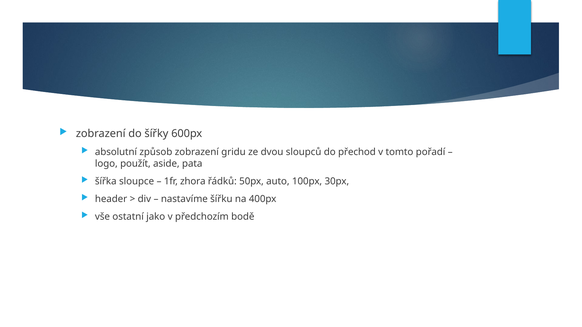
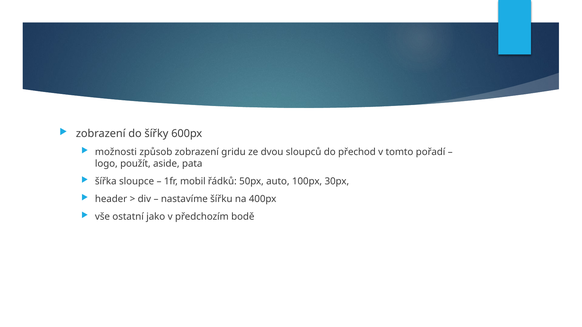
absolutní: absolutní -> možnosti (116, 152)
zhora: zhora -> mobil (193, 181)
